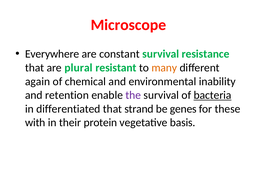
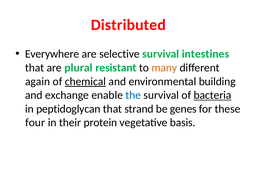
Microscope: Microscope -> Distributed (128, 25)
constant: constant -> selective (119, 54)
resistance: resistance -> intestines (206, 54)
chemical underline: none -> present (85, 81)
inability: inability -> building (217, 81)
retention: retention -> exchange (67, 95)
the colour: purple -> blue (133, 95)
differentiated: differentiated -> peptidoglycan (68, 109)
with: with -> four (35, 122)
